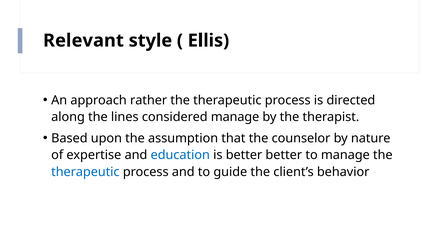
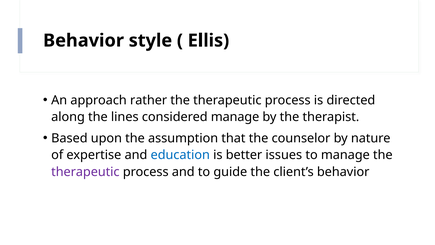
Relevant: Relevant -> Behavior (84, 41)
better better: better -> issues (284, 155)
therapeutic colour: blue -> purple (85, 172)
